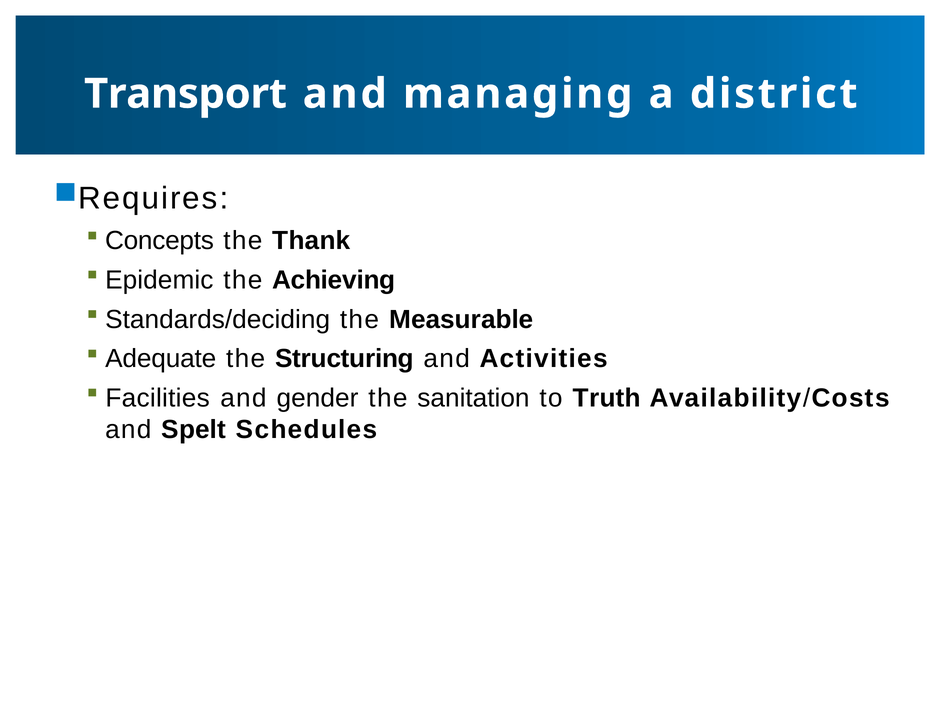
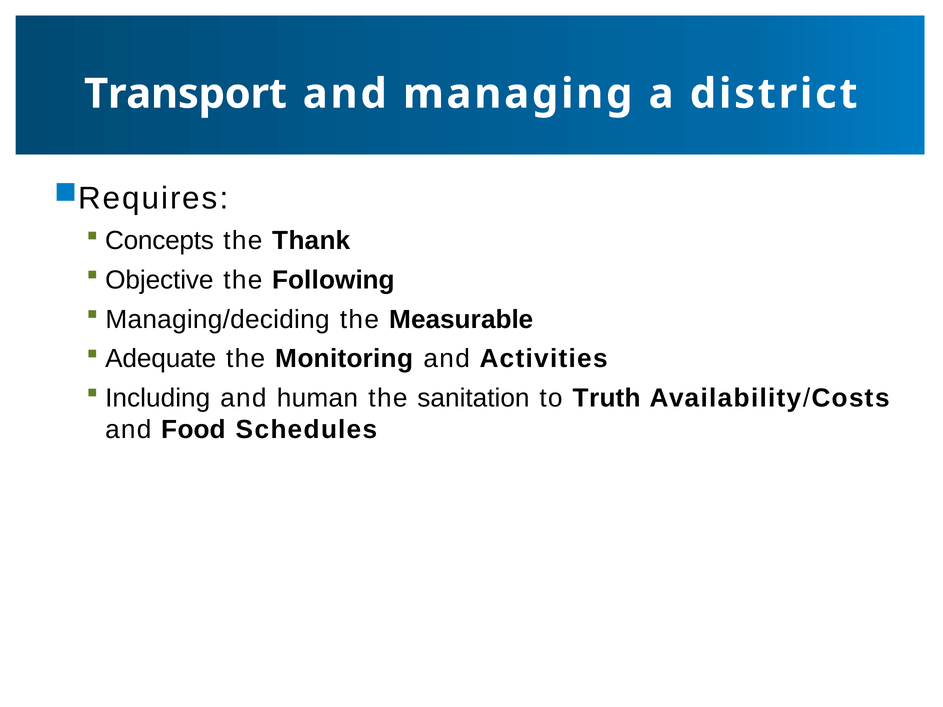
Epidemic: Epidemic -> Objective (159, 280)
Achieving: Achieving -> Following (334, 280)
Standards/deciding: Standards/deciding -> Managing/deciding (218, 320)
Structuring: Structuring -> Monitoring (344, 359)
Facilities: Facilities -> Including (158, 398)
gender: gender -> human (317, 398)
Spelt: Spelt -> Food (194, 430)
